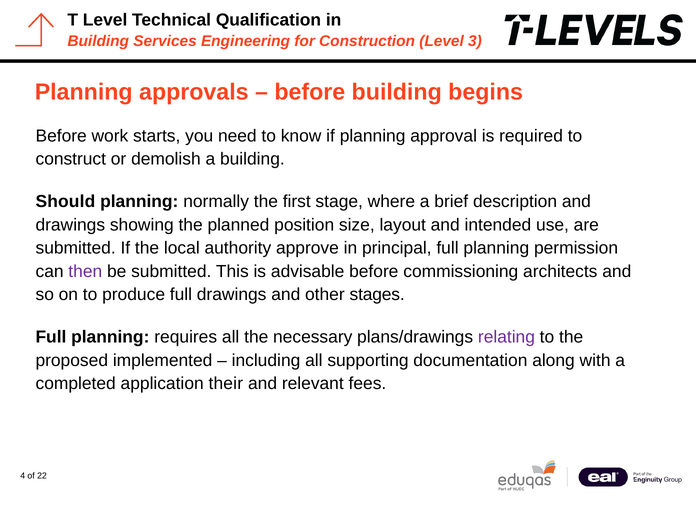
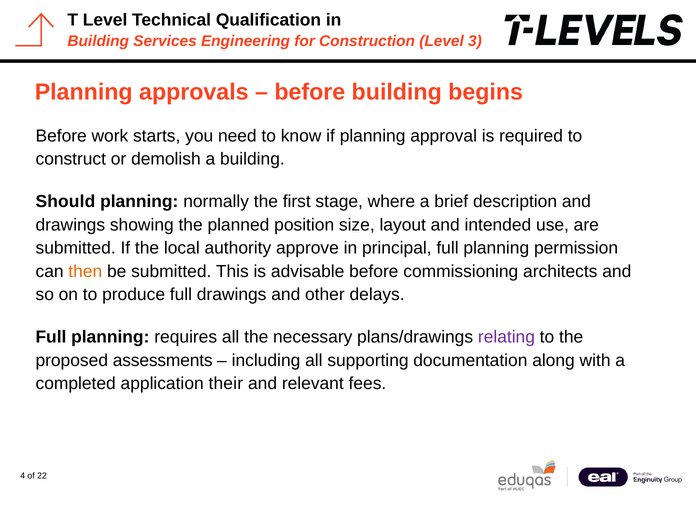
then colour: purple -> orange (85, 271)
stages: stages -> delays (377, 294)
implemented: implemented -> assessments (163, 360)
